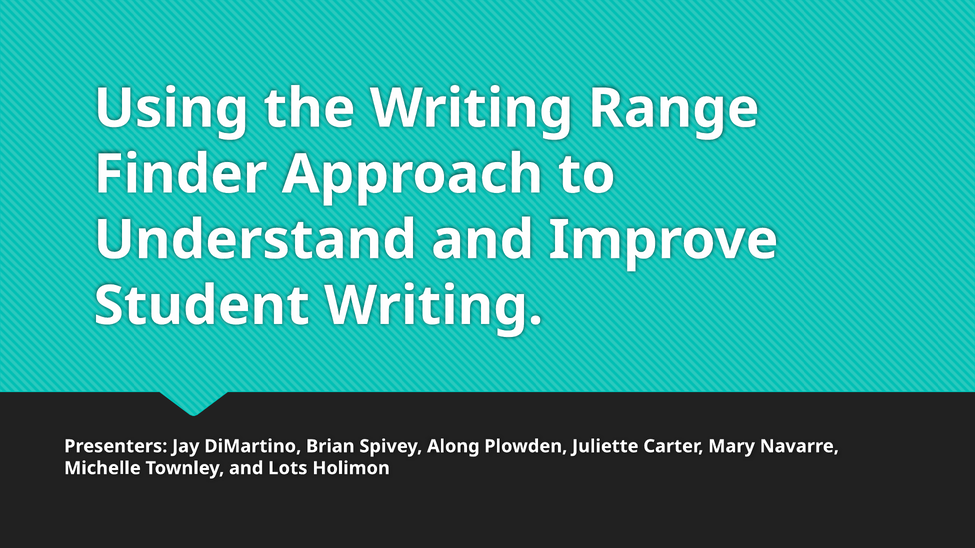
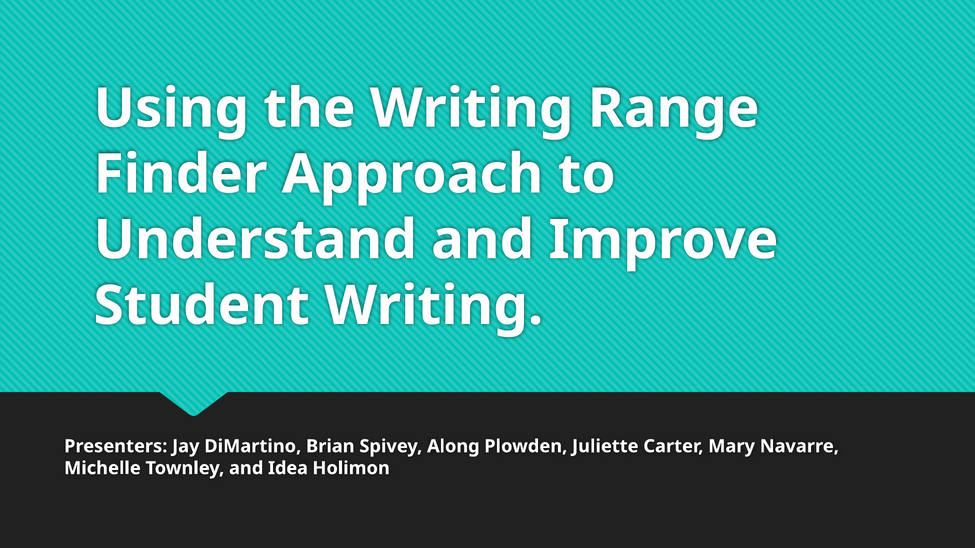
Lots: Lots -> Idea (288, 469)
